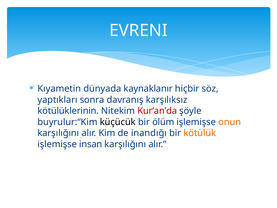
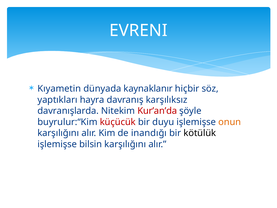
sonra: sonra -> hayra (92, 100)
kötülüklerinin: kötülüklerinin -> davranışlarda (68, 111)
küçücük colour: black -> red (118, 122)
ölüm: ölüm -> duyu (163, 122)
kötülük colour: orange -> black (200, 133)
insan: insan -> bilsin (91, 144)
